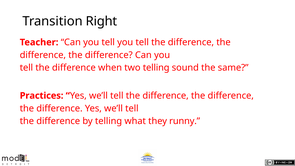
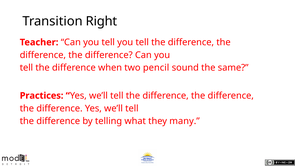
two telling: telling -> pencil (156, 68)
runny: runny -> many (185, 121)
